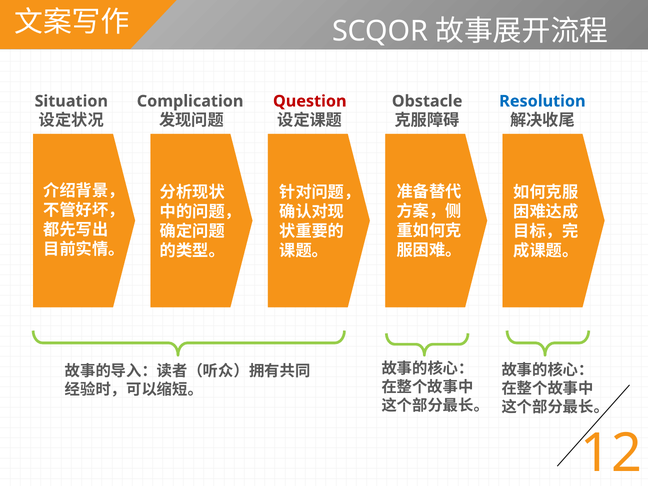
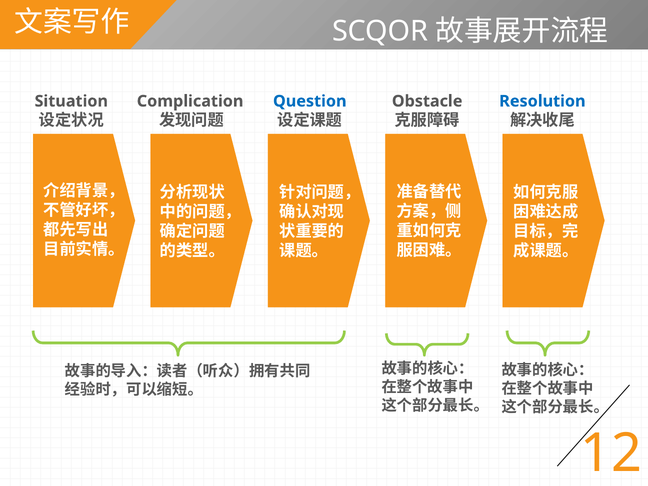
Question colour: red -> blue (310, 101)
